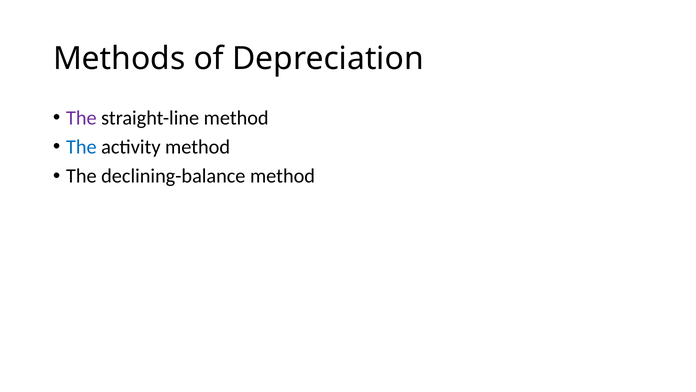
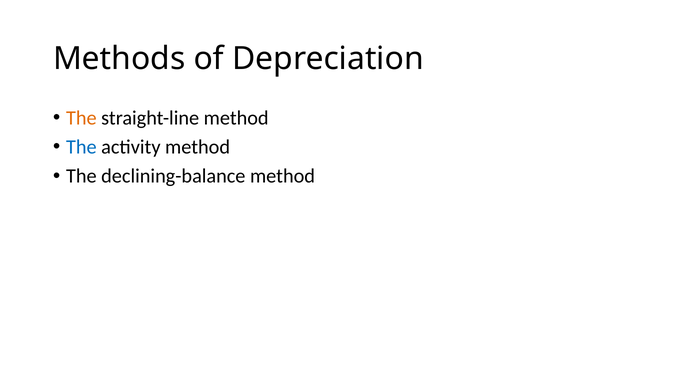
The colour: purple -> orange (81, 118)
